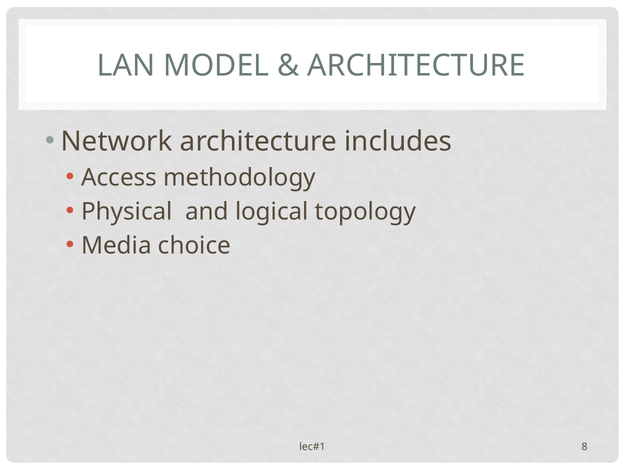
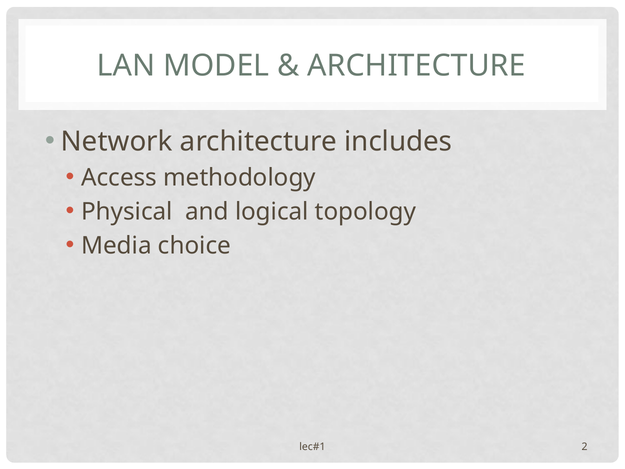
8: 8 -> 2 (585, 447)
